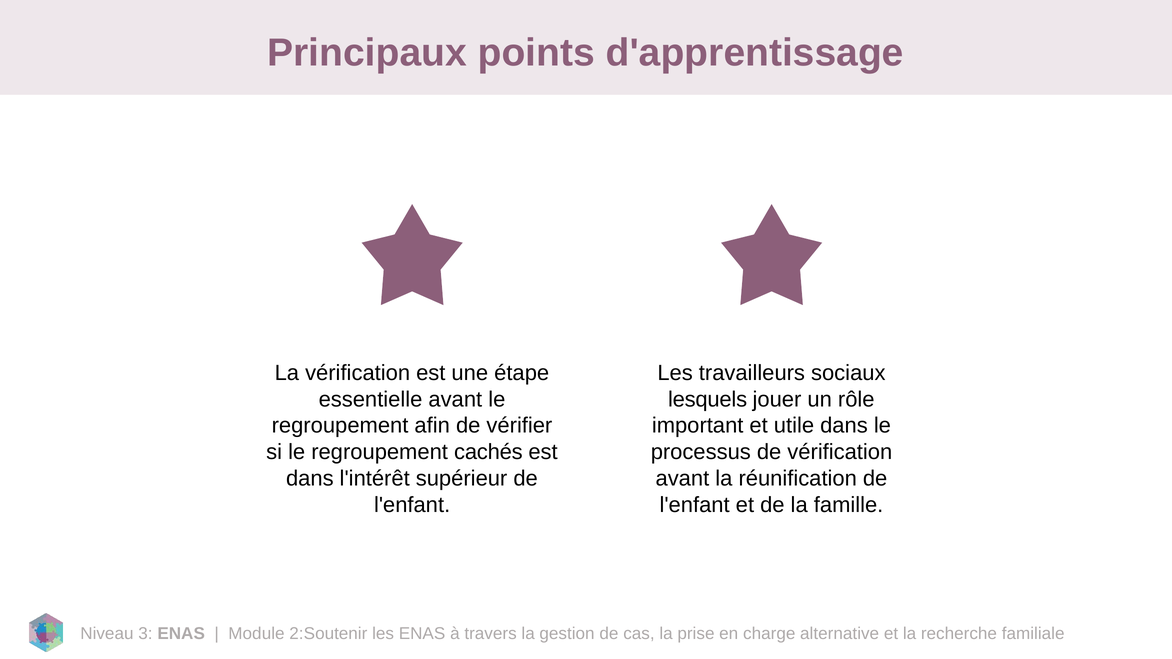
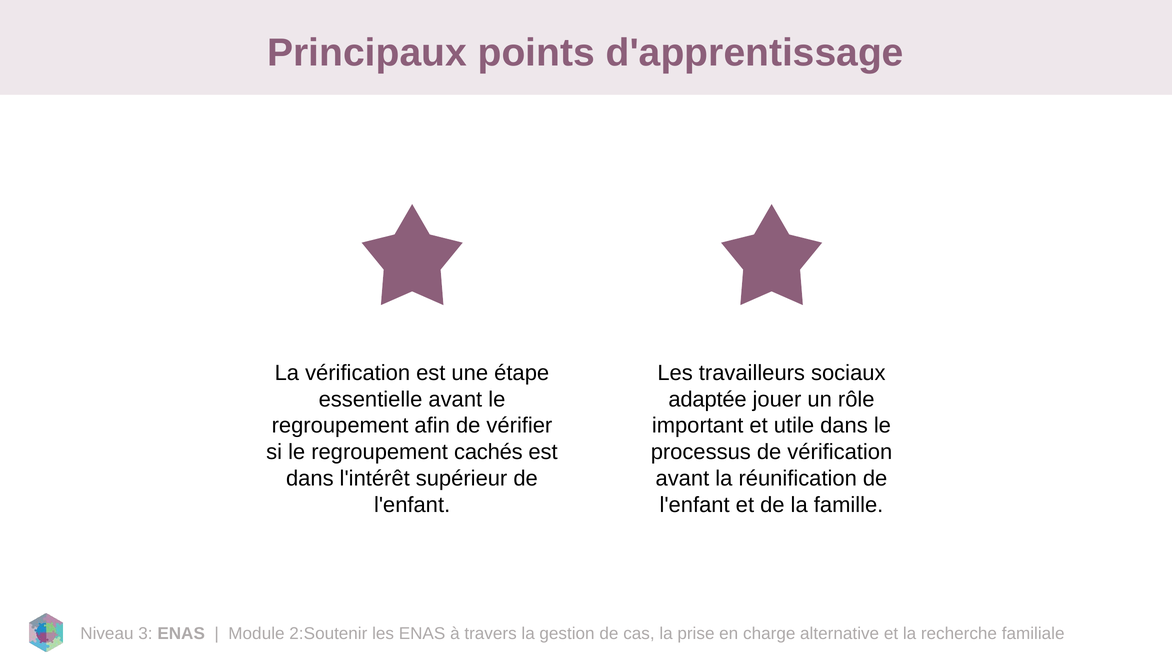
lesquels: lesquels -> adaptée (708, 399)
